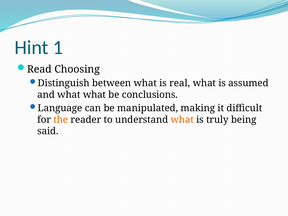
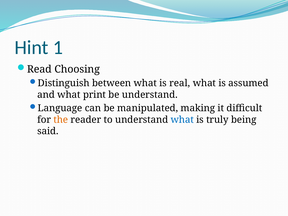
what what: what -> print (94, 95)
be conclusions: conclusions -> understand (150, 95)
what colour: orange -> blue (182, 120)
